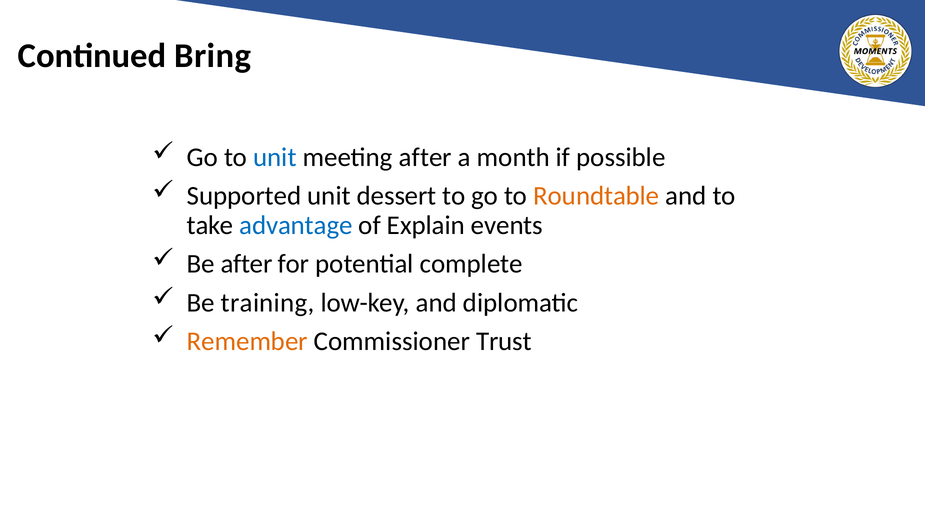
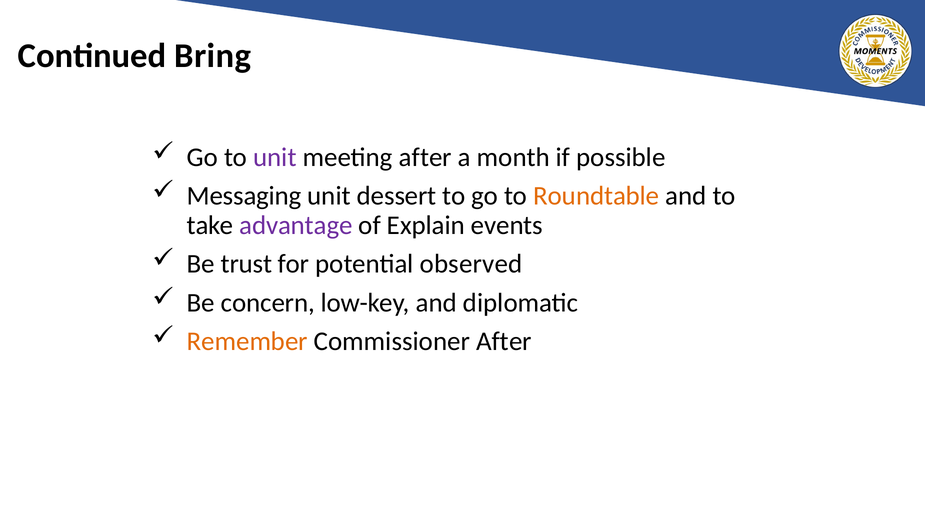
unit colour: blue -> purple (275, 157)
Supported: Supported -> Messaging (244, 196)
advantage colour: blue -> purple (296, 225)
Be after: after -> trust (247, 264)
complete: complete -> observed (471, 264)
training: training -> concern (268, 303)
Commissioner Trust: Trust -> After (504, 342)
